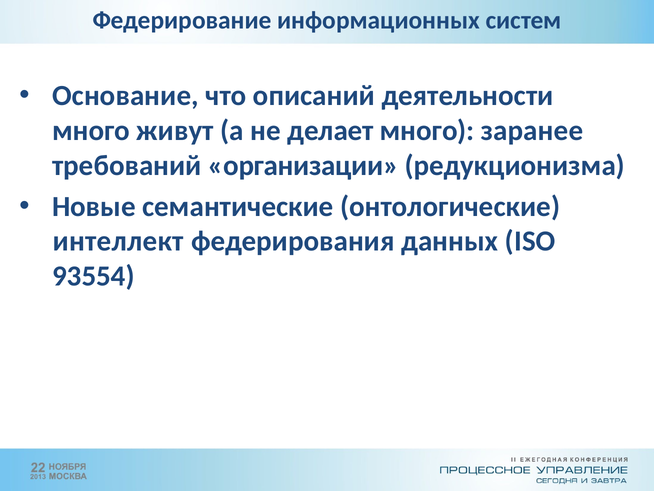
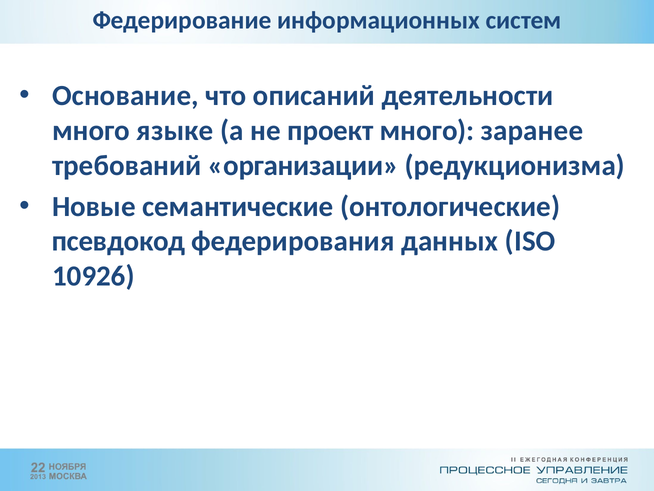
живут: живут -> языке (175, 131)
делает: делает -> проект (330, 131)
интеллект: интеллект -> псевдокод (118, 241)
93554: 93554 -> 10926 (93, 276)
